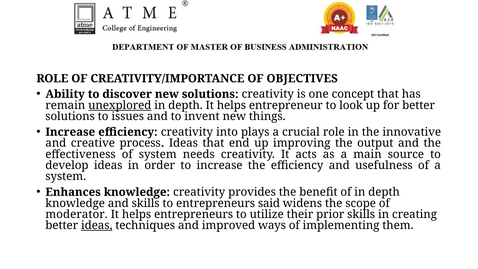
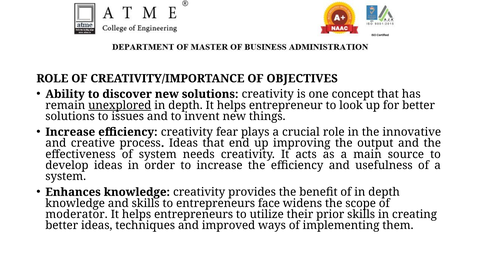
into: into -> fear (227, 132)
said: said -> face (269, 203)
ideas underline: present -> none (97, 225)
